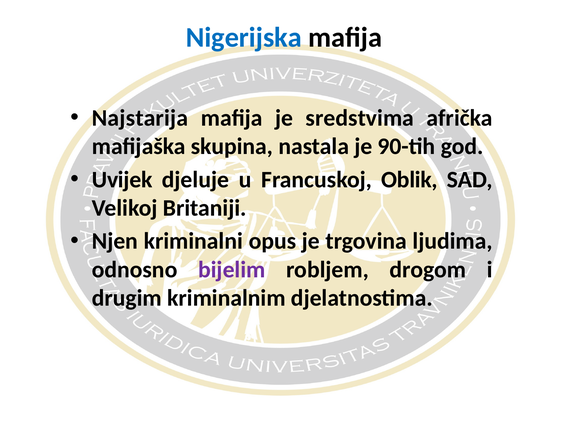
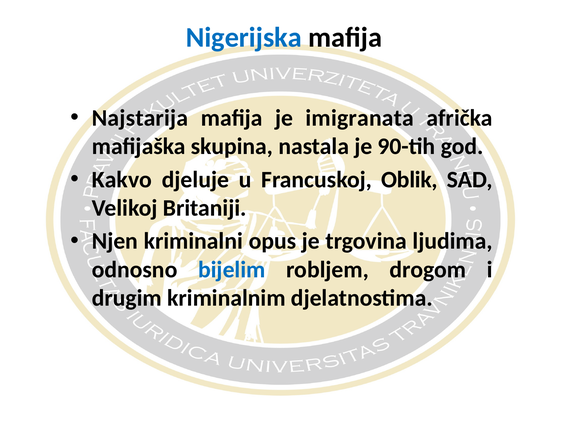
sredstvima: sredstvima -> imigranata (360, 118)
Uvijek: Uvijek -> Kakvo (122, 180)
bijelim colour: purple -> blue (232, 270)
